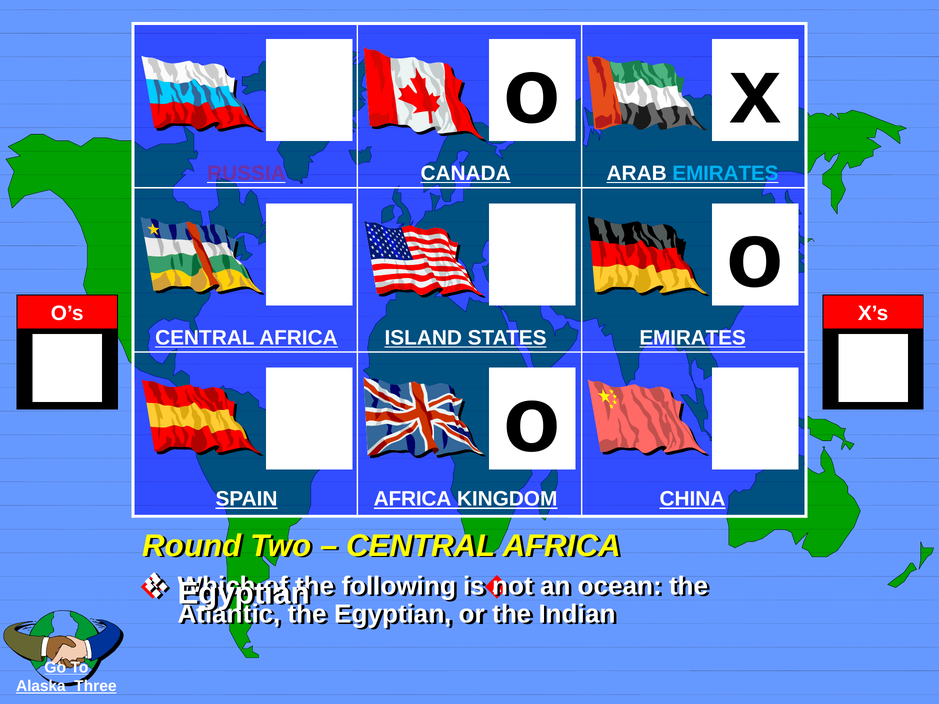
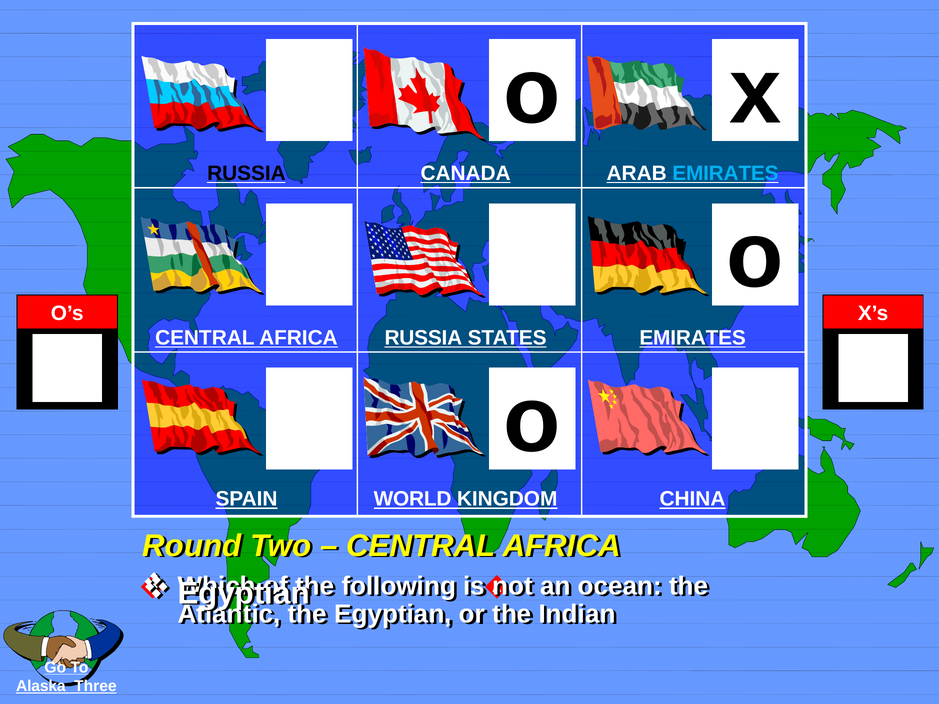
RUSSIA colour: purple -> black (246, 173)
AFRICA ISLAND: ISLAND -> RUSSIA (423, 338)
SPAIN AFRICA: AFRICA -> WORLD (413, 499)
